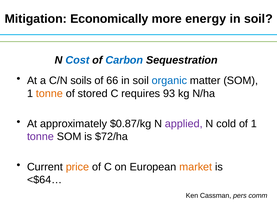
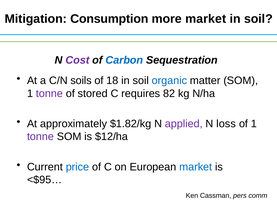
Economically: Economically -> Consumption (109, 19)
more energy: energy -> market (206, 19)
Cost colour: blue -> purple (77, 60)
66: 66 -> 18 (112, 80)
tonne colour: orange -> purple (49, 93)
93: 93 -> 82 (169, 93)
$0.87/kg: $0.87/kg -> $1.82/kg (131, 124)
cold: cold -> loss (226, 124)
$72/ha: $72/ha -> $12/ha (112, 136)
price colour: orange -> blue (77, 167)
market colour: orange -> blue (196, 167)
<$64…: <$64… -> <$95… (45, 180)
